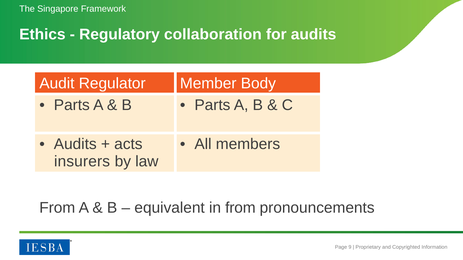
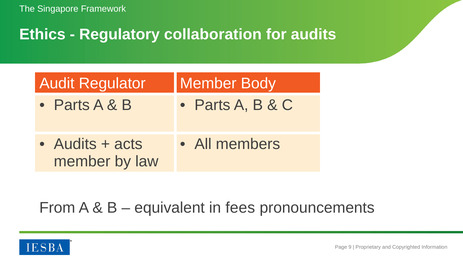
insurers: insurers -> member (82, 162)
in from: from -> fees (240, 208)
